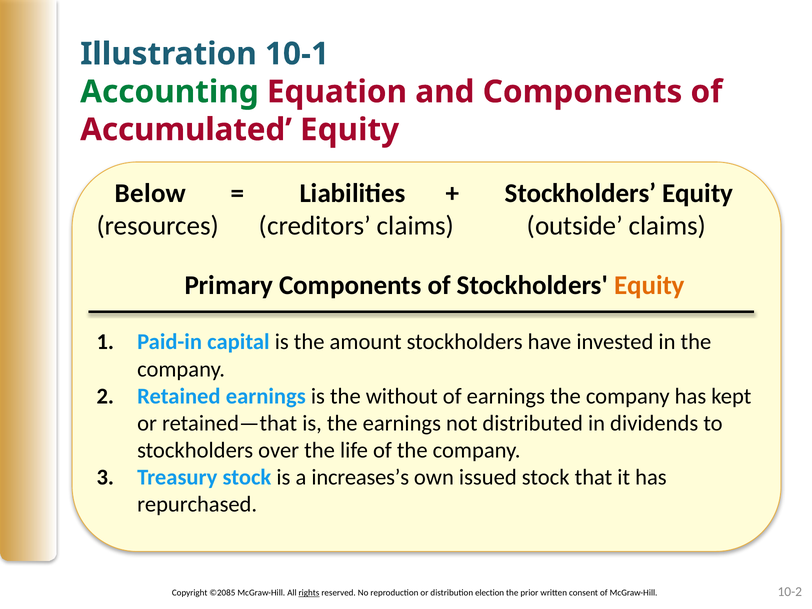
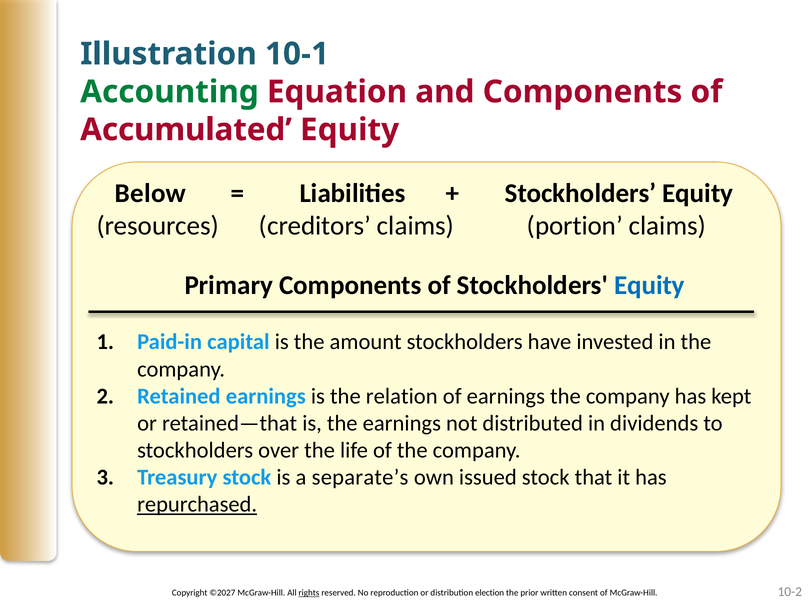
outside: outside -> portion (575, 226)
Equity colour: orange -> blue (649, 285)
without: without -> relation (402, 396)
increases’s: increases’s -> separate’s (360, 477)
repurchased underline: none -> present (197, 504)
©2085: ©2085 -> ©2027 (222, 593)
